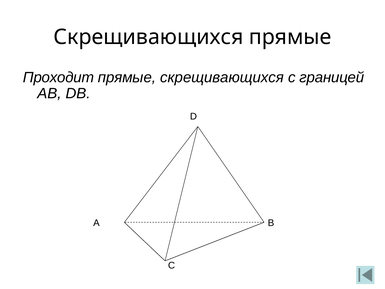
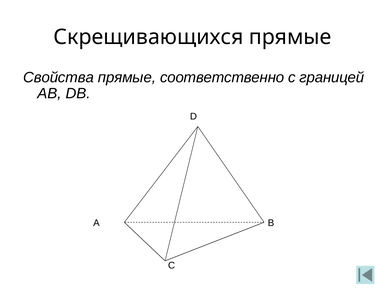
Проходит: Проходит -> Свойства (58, 77)
прямые скрещивающихся: скрещивающихся -> соответственно (222, 77)
